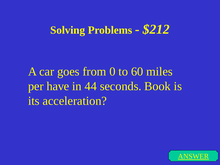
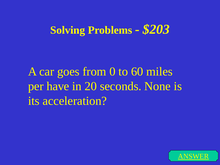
$212: $212 -> $203 (156, 29)
44: 44 -> 20 (91, 86)
Book: Book -> None (158, 86)
